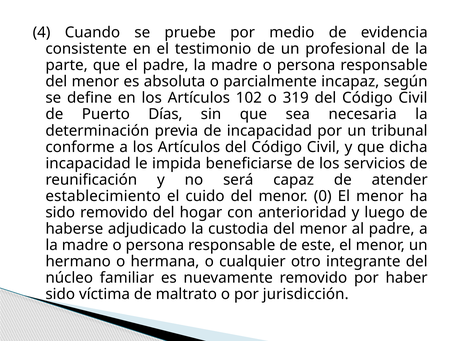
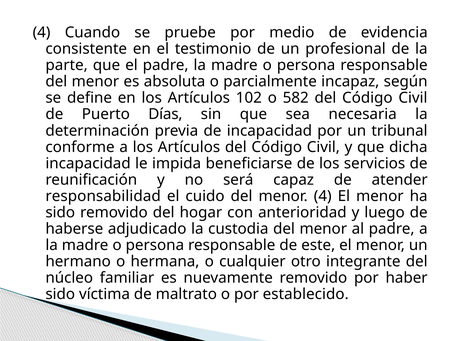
319: 319 -> 582 (296, 98)
establecimiento: establecimiento -> responsabilidad (103, 196)
menor 0: 0 -> 4 (323, 196)
jurisdicción: jurisdicción -> establecido (306, 295)
